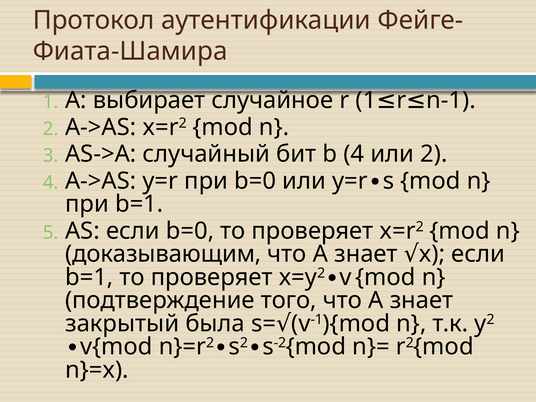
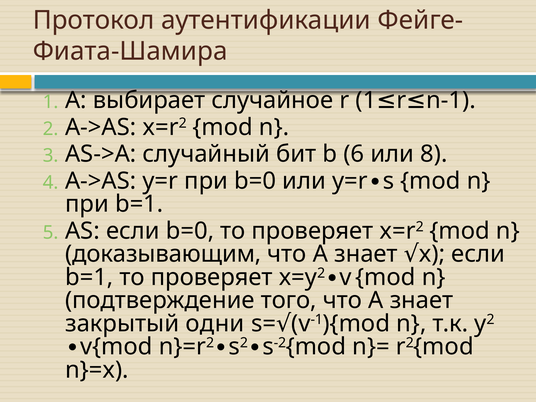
b 4: 4 -> 6 (354, 154)
или 2: 2 -> 8 (434, 154)
была: была -> одни (215, 324)
